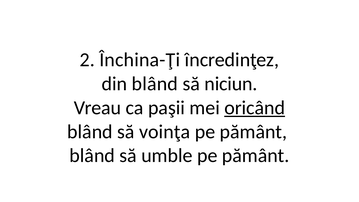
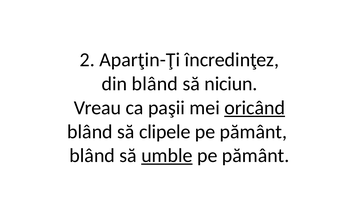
Închina-Ţi: Închina-Ţi -> Aparţin-Ţi (140, 60)
voinţa: voinţa -> clipele (165, 132)
umble underline: none -> present (167, 156)
